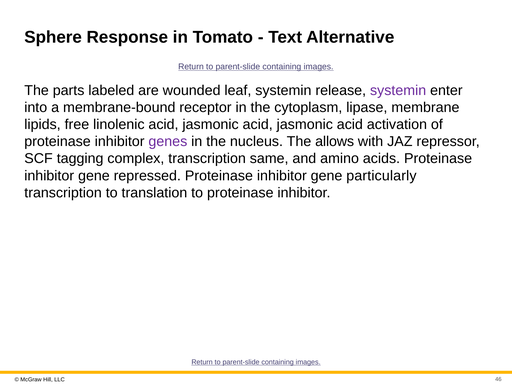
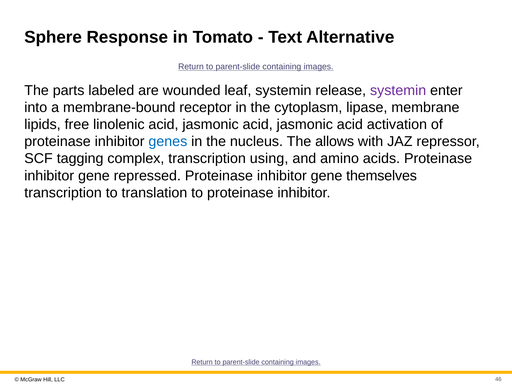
genes colour: purple -> blue (168, 142)
same: same -> using (269, 159)
particularly: particularly -> themselves (382, 176)
